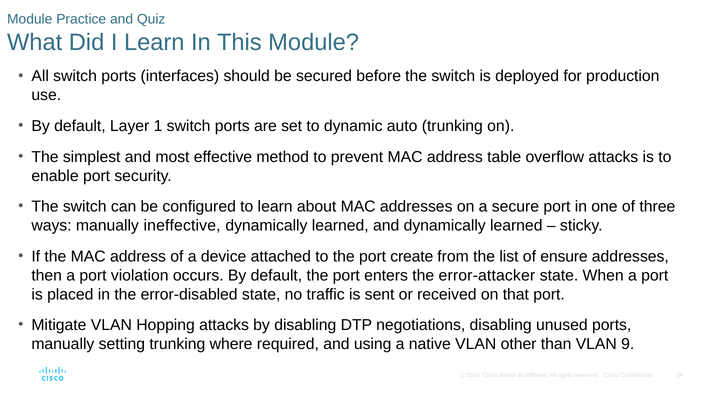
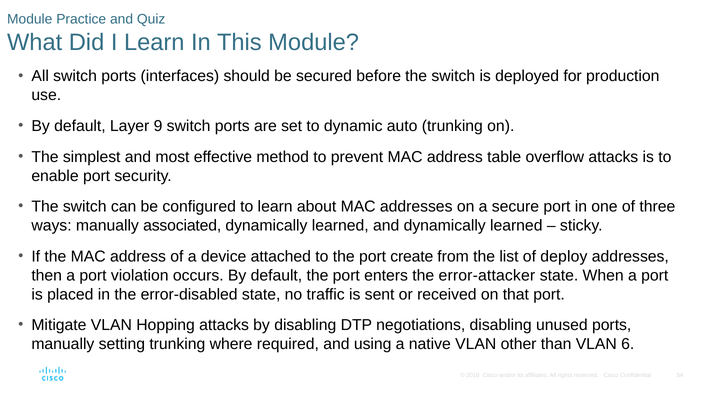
1: 1 -> 9 (158, 126)
ineffective: ineffective -> associated (182, 225)
ensure: ensure -> deploy (564, 256)
9: 9 -> 6 (628, 344)
